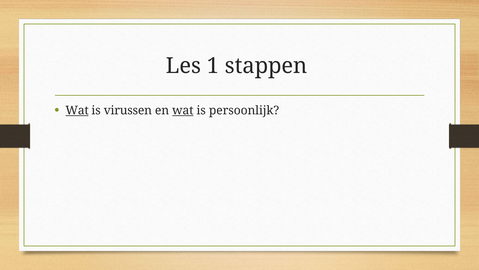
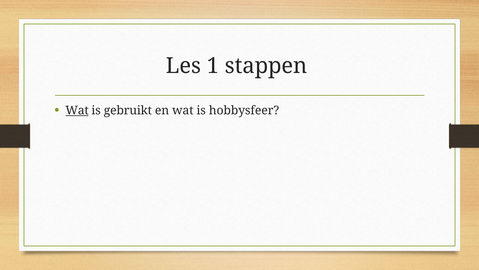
virussen: virussen -> gebruikt (128, 110)
wat underline: present -> none (183, 110)
persoonlijk: persoonlijk -> hobbysfeer (244, 110)
